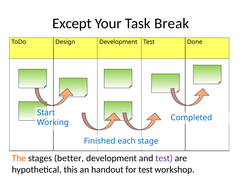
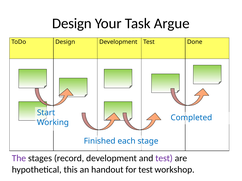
Except: Except -> Design (72, 23)
Break: Break -> Argue (172, 23)
The colour: orange -> purple (19, 159)
better: better -> record (69, 159)
